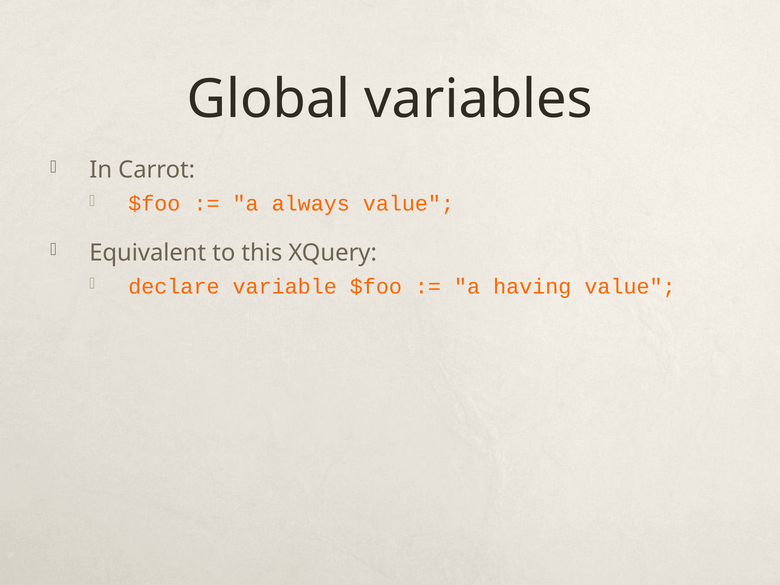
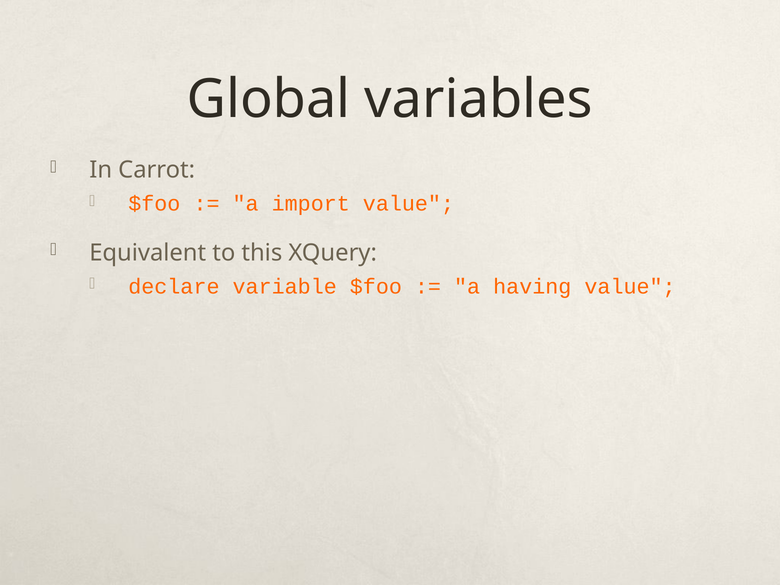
always: always -> import (311, 204)
